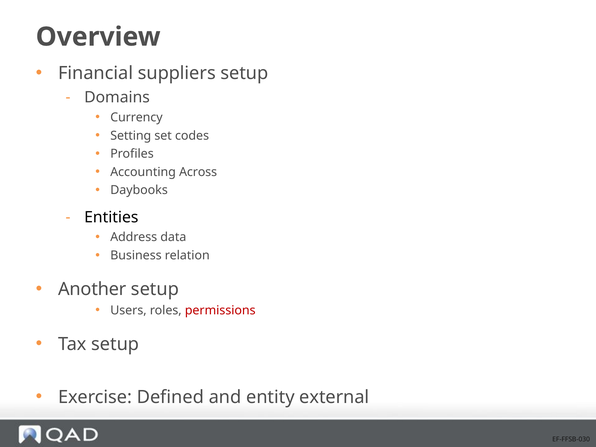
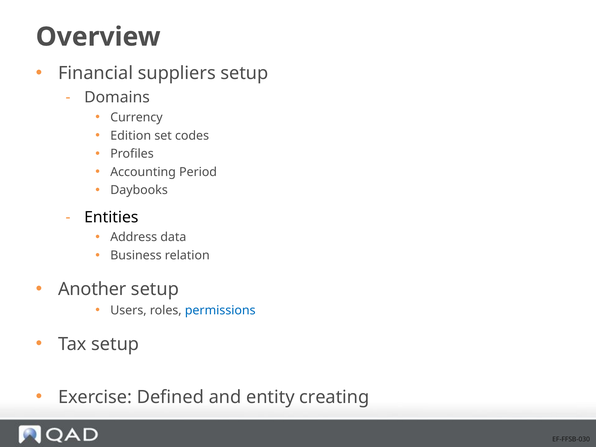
Setting: Setting -> Edition (131, 136)
Across: Across -> Period (198, 172)
permissions colour: red -> blue (220, 310)
external: external -> creating (334, 397)
